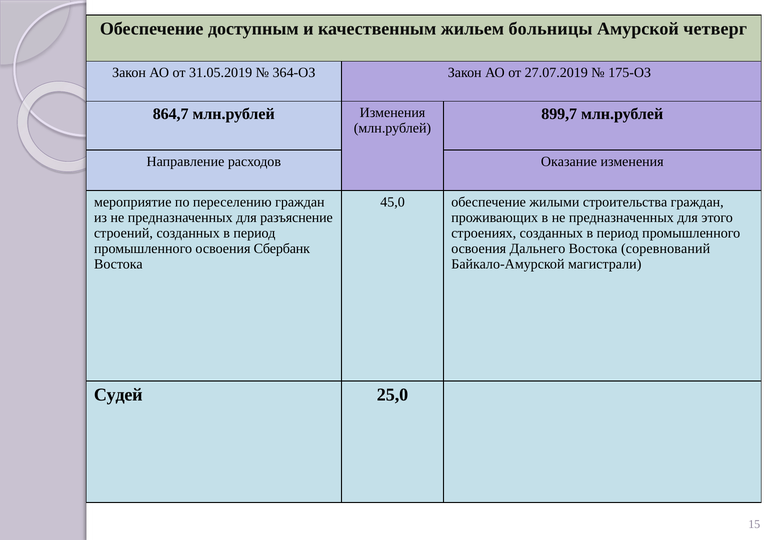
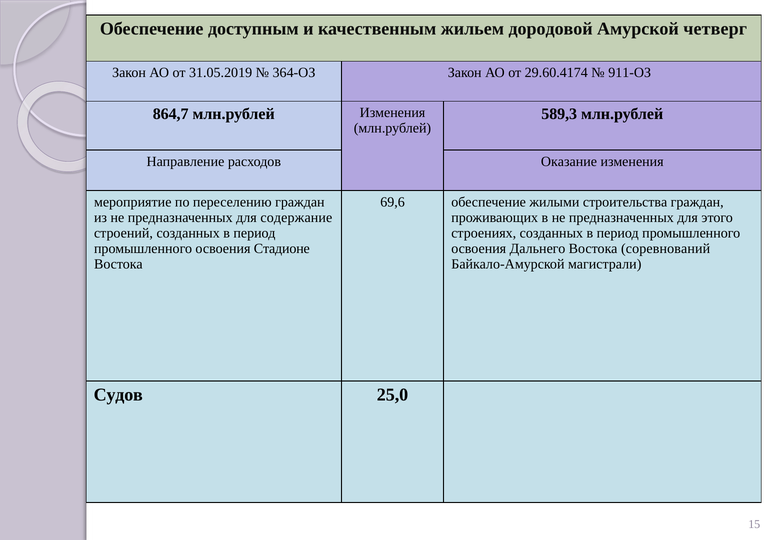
больницы: больницы -> дородовой (551, 29)
27.07.2019: 27.07.2019 -> 29.60.4174 (556, 73)
175-ОЗ: 175-ОЗ -> 911-ОЗ (630, 73)
899,7: 899,7 -> 589,3 (559, 114)
45,0: 45,0 -> 69,6 (393, 202)
разъяснение: разъяснение -> содержание (296, 218)
Сбербанк: Сбербанк -> Стадионе (282, 248)
Судей: Судей -> Судов (118, 395)
